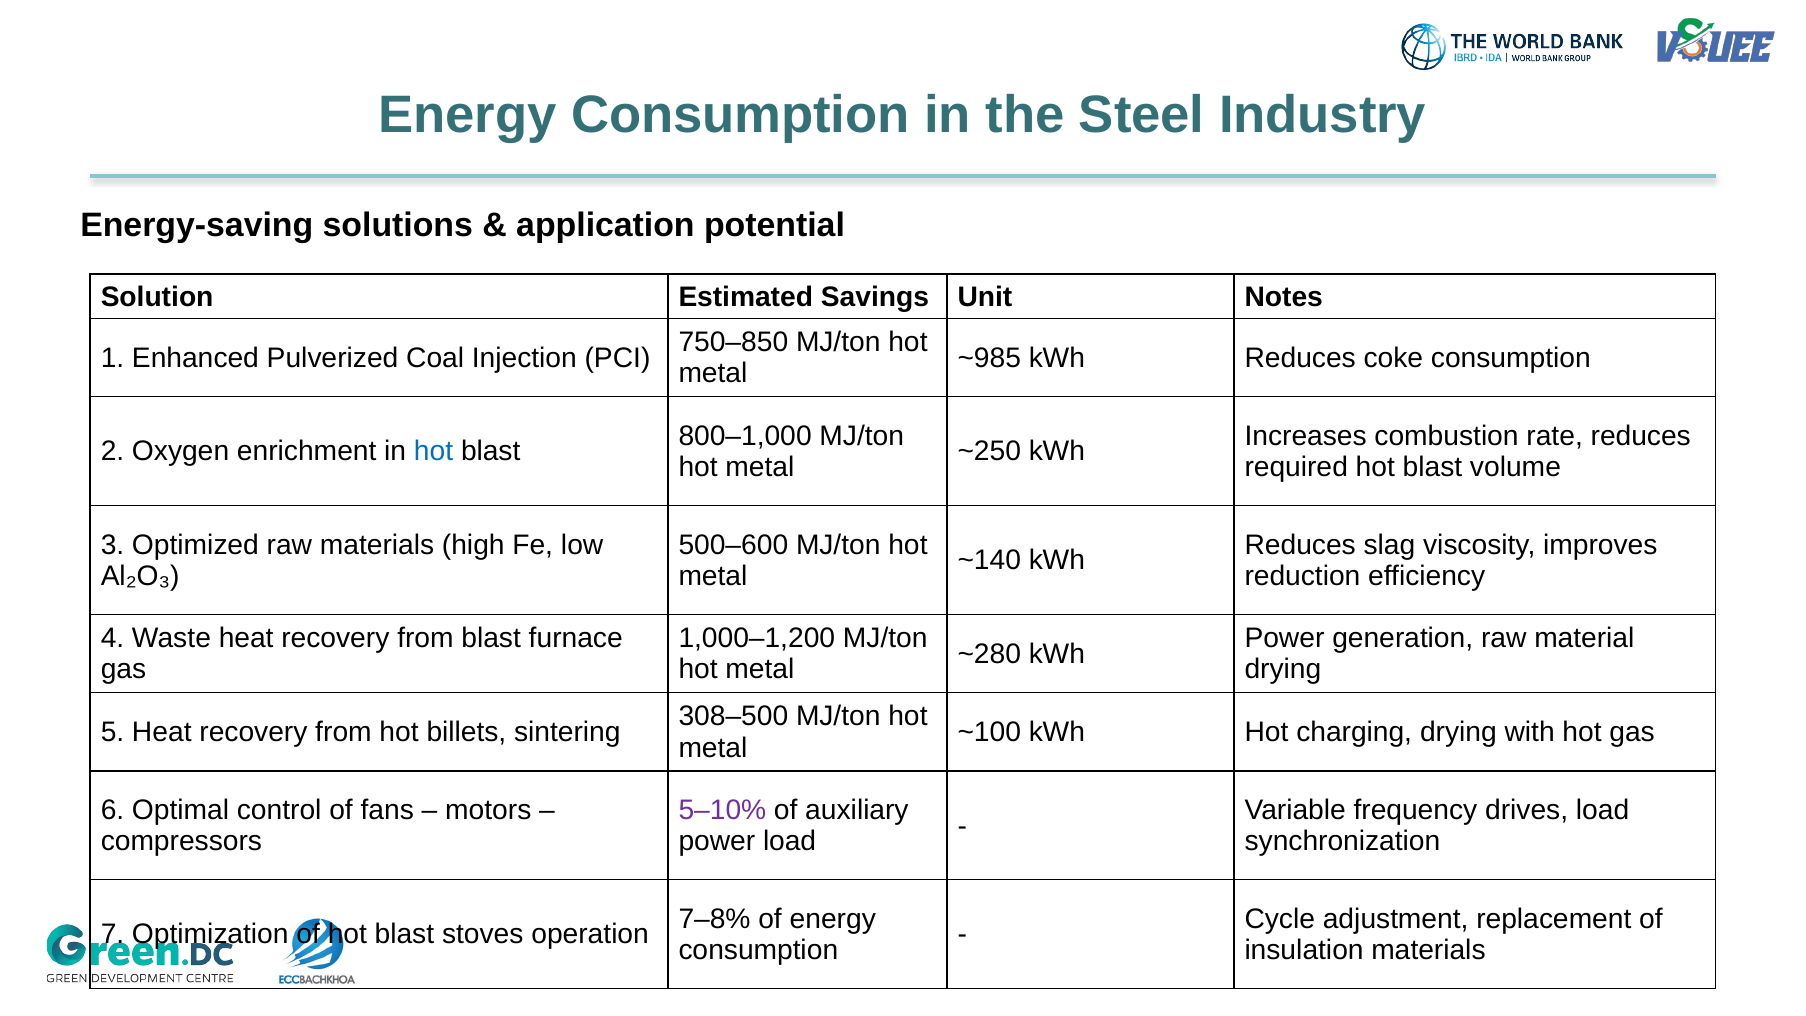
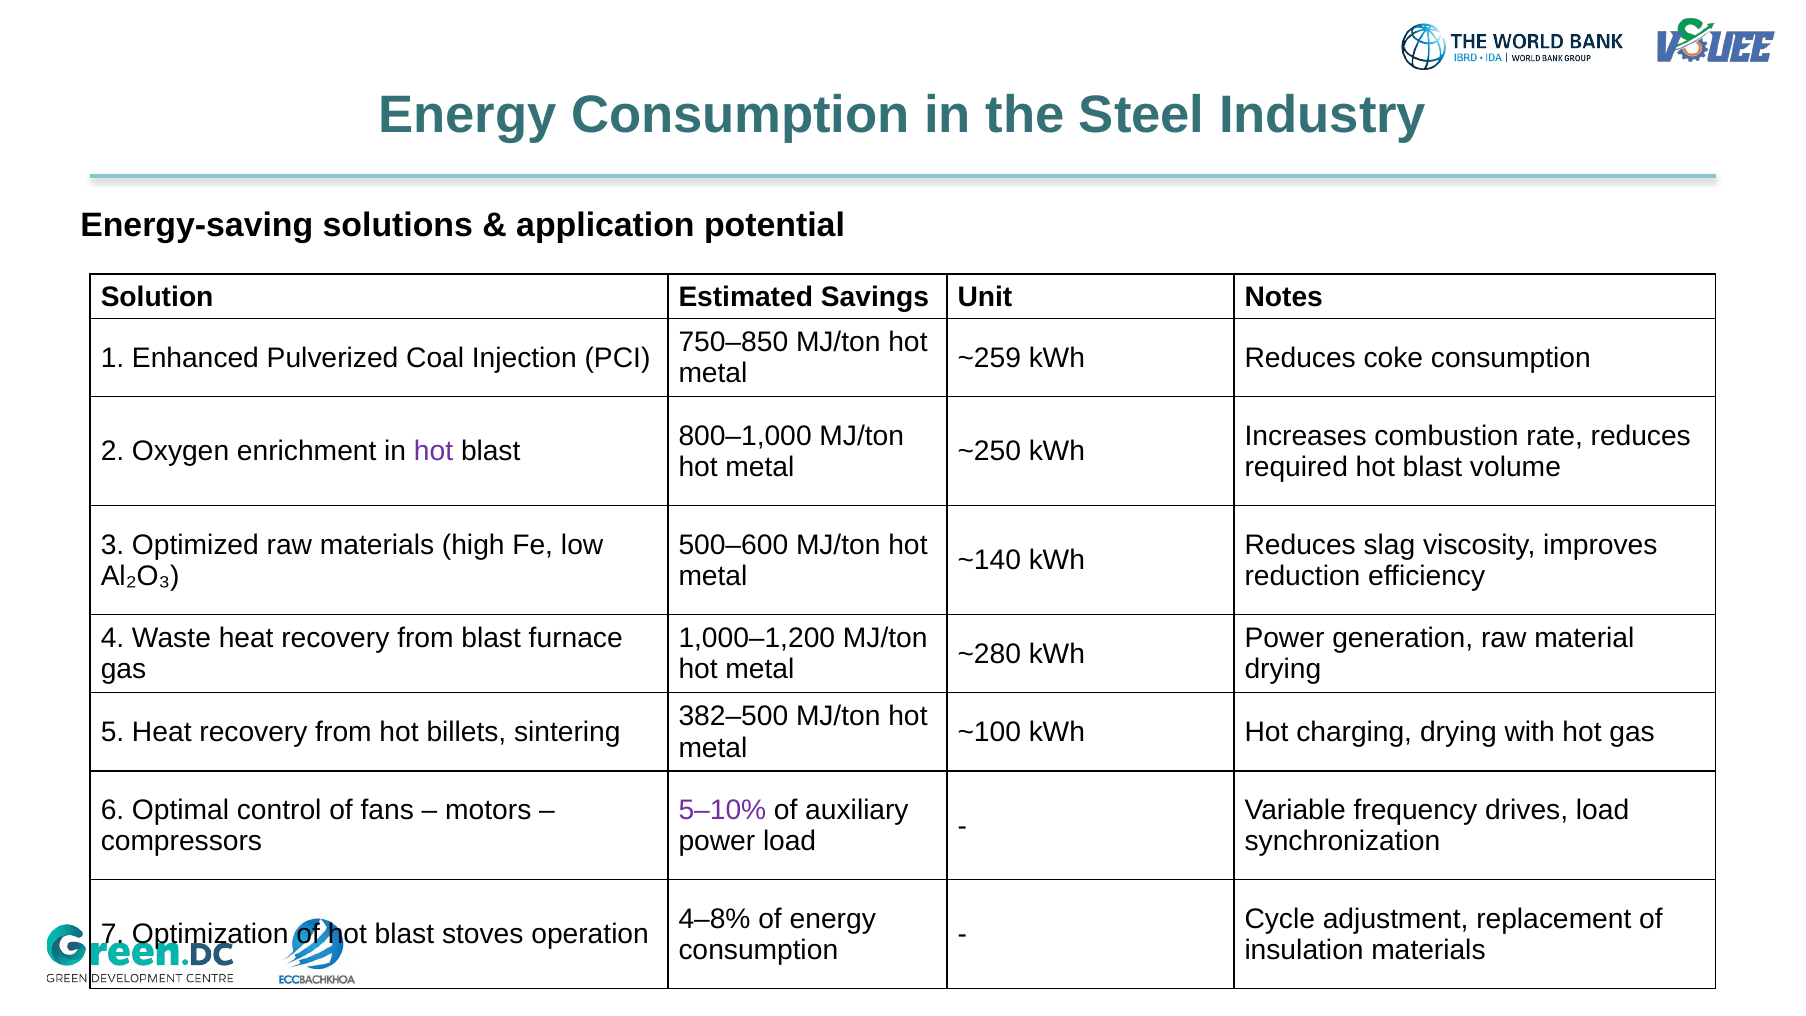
~985: ~985 -> ~259 (989, 358)
hot colour: blue -> purple (433, 451)
308–500: 308–500 -> 382–500 (733, 716)
7–8%: 7–8% -> 4–8% (715, 919)
